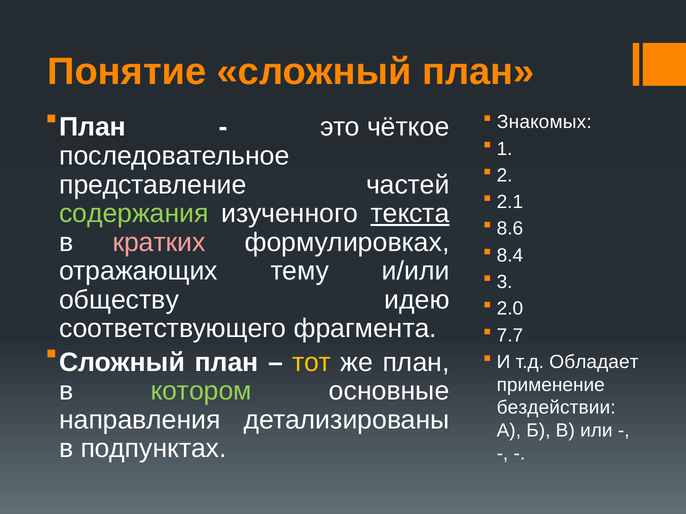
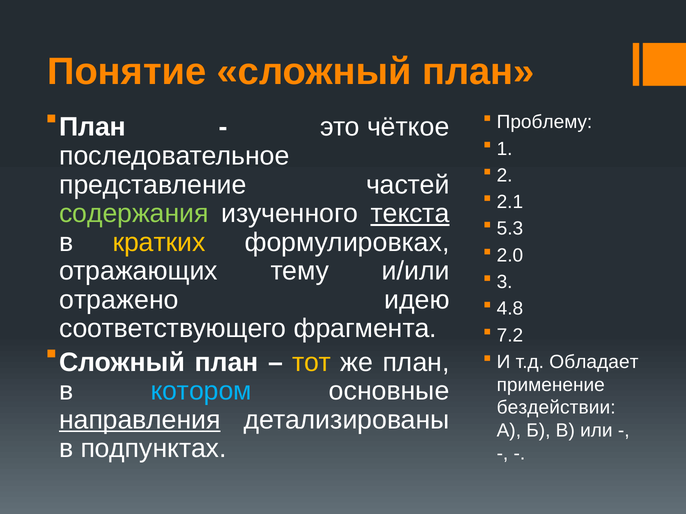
Знакомых: Знакомых -> Проблему (544, 122)
8.6: 8.6 -> 5.3 (510, 229)
кратких colour: pink -> yellow (159, 243)
8.4: 8.4 -> 2.0 (510, 256)
обществу: обществу -> отражено (119, 300)
2.0: 2.0 -> 4.8 (510, 309)
7.7: 7.7 -> 7.2 (510, 336)
котором colour: light green -> light blue (201, 391)
направления underline: none -> present (140, 420)
